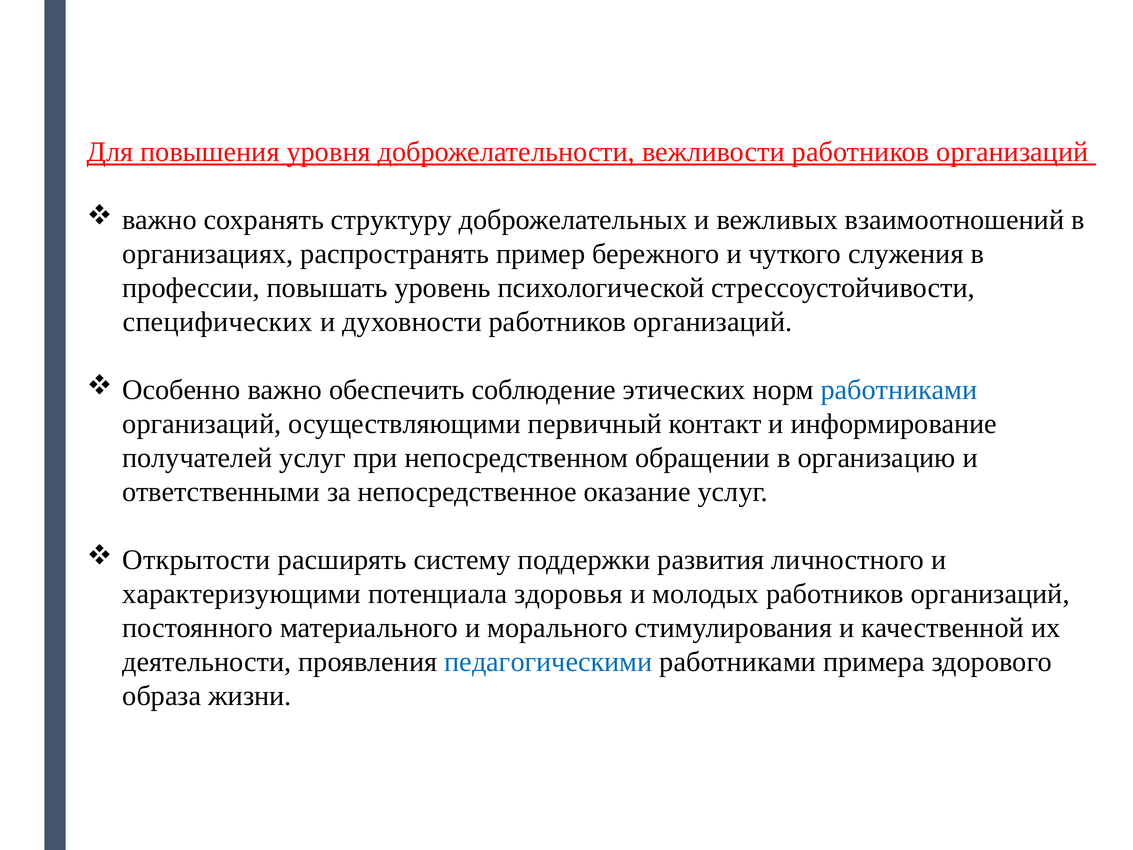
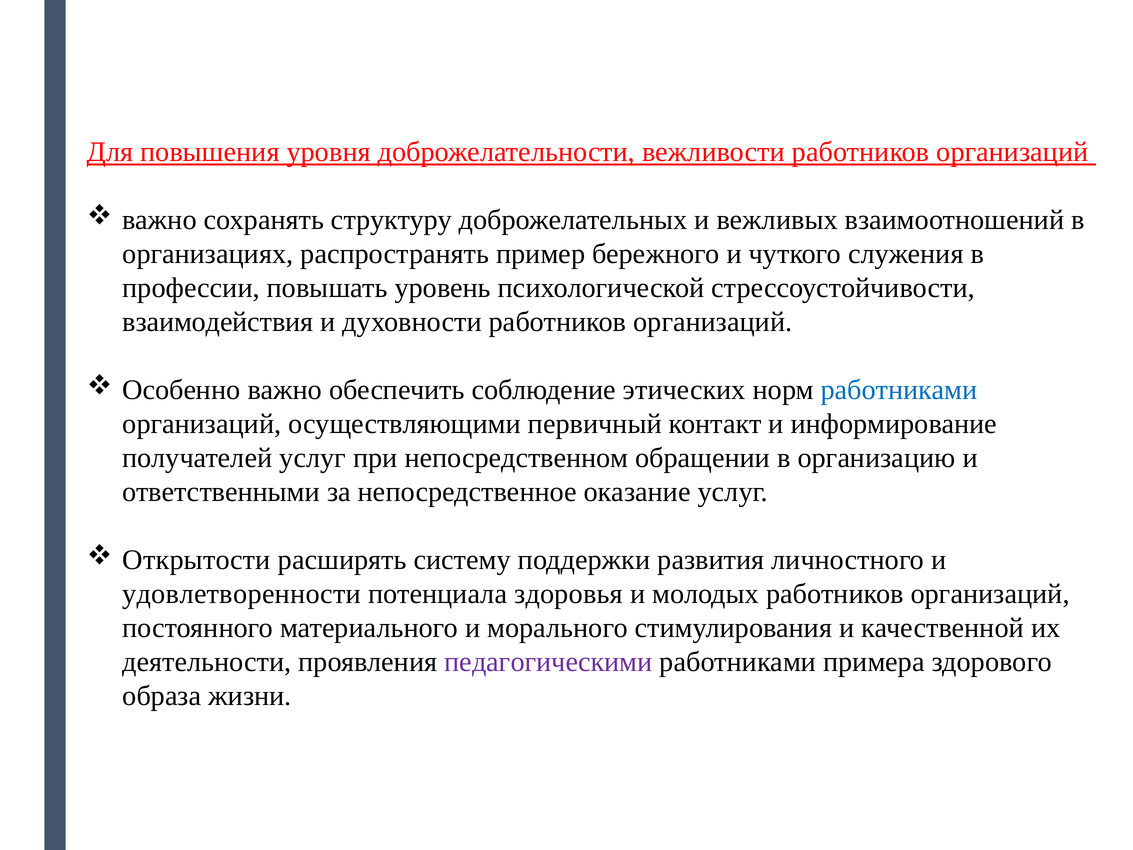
специфических: специфических -> взаимодействия (218, 322)
характеризующими: характеризующими -> удовлетворенности (242, 594)
педагогическими colour: blue -> purple (548, 662)
